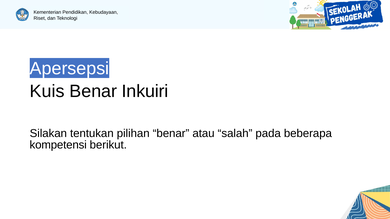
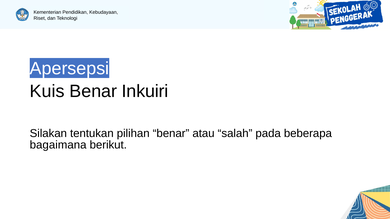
kompetensi: kompetensi -> bagaimana (58, 145)
